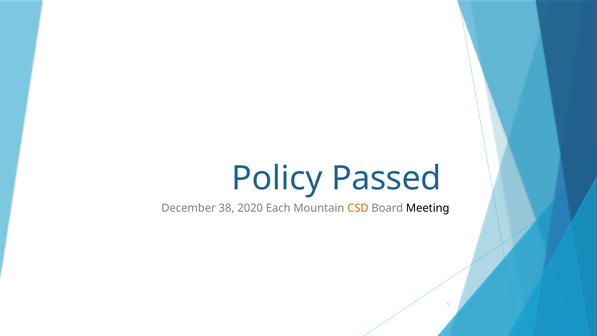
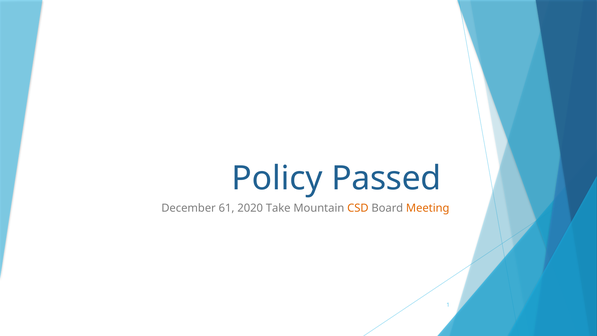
38: 38 -> 61 (227, 208)
Each: Each -> Take (278, 208)
Meeting colour: black -> orange (428, 208)
